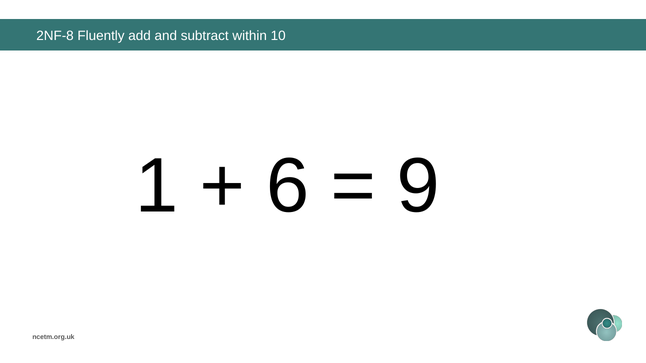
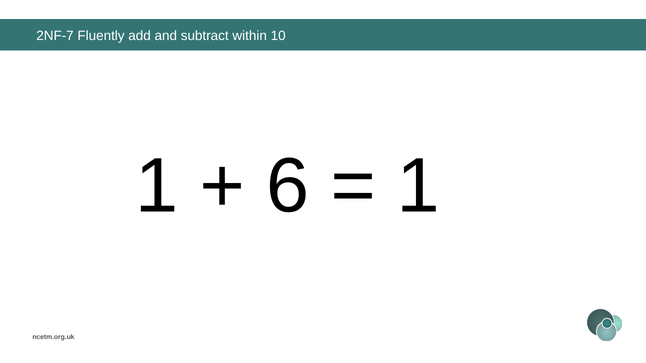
2NF-8: 2NF-8 -> 2NF-7 (55, 36)
9: 9 -> 1 (418, 186)
